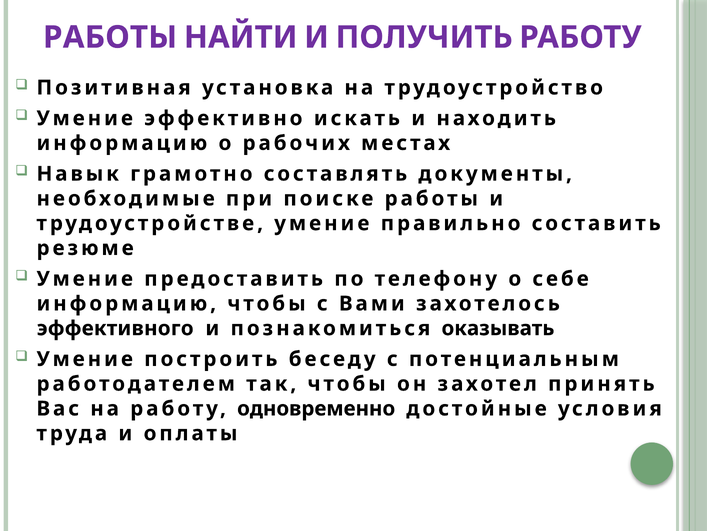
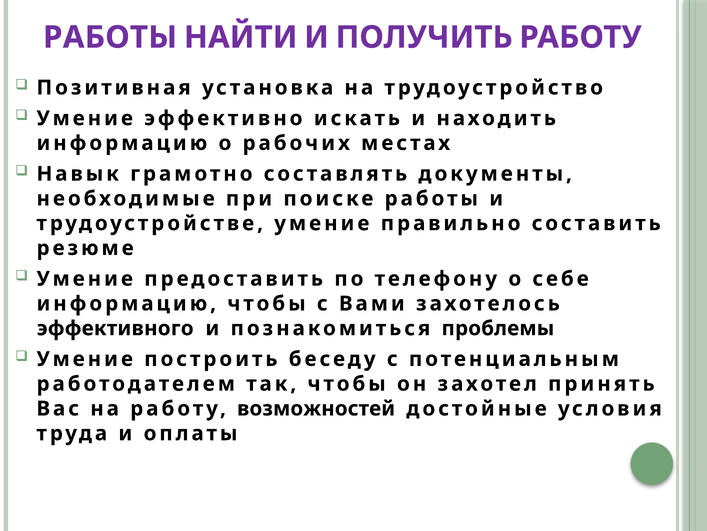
оказывать: оказывать -> проблемы (498, 328)
одновременно: одновременно -> возможностей (316, 408)
